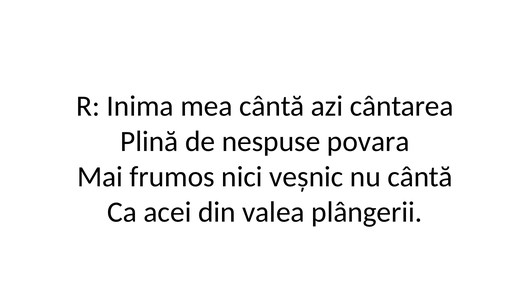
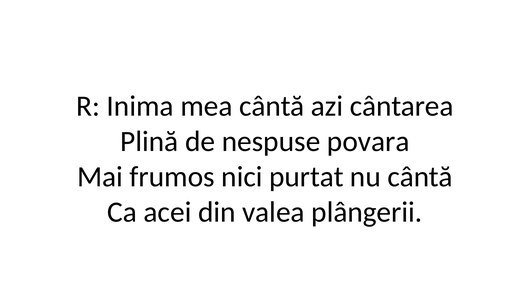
veșnic: veșnic -> purtat (306, 177)
